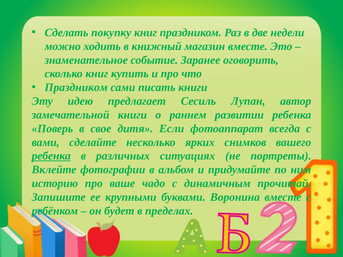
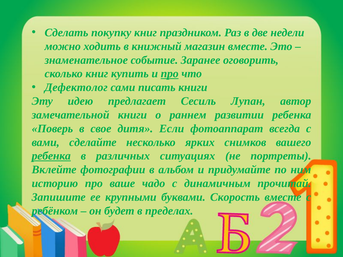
про underline: none -> present (170, 74)
Праздником: Праздником -> Дефектолог (76, 87)
Воронина: Воронина -> Скорость (235, 197)
